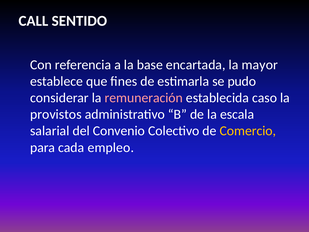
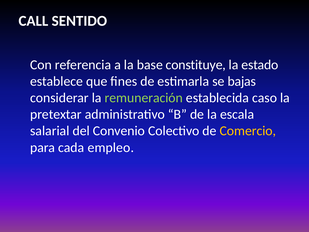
encartada: encartada -> constituye (196, 65)
mayor: mayor -> estado (260, 65)
pudo: pudo -> bajas (242, 81)
remuneración colour: pink -> light green (144, 98)
provistos: provistos -> pretextar (56, 114)
